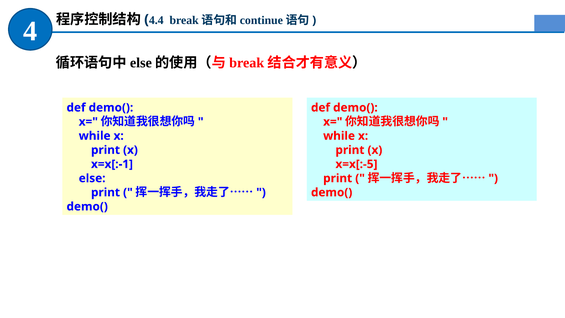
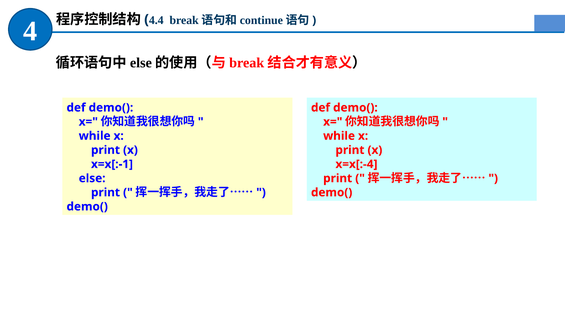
x=x[:-5: x=x[:-5 -> x=x[:-4 (356, 164)
